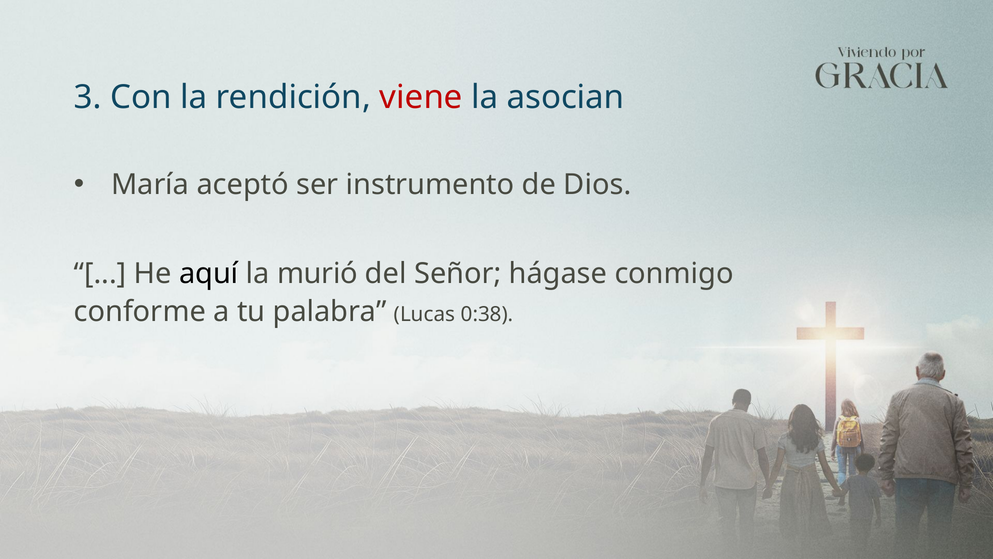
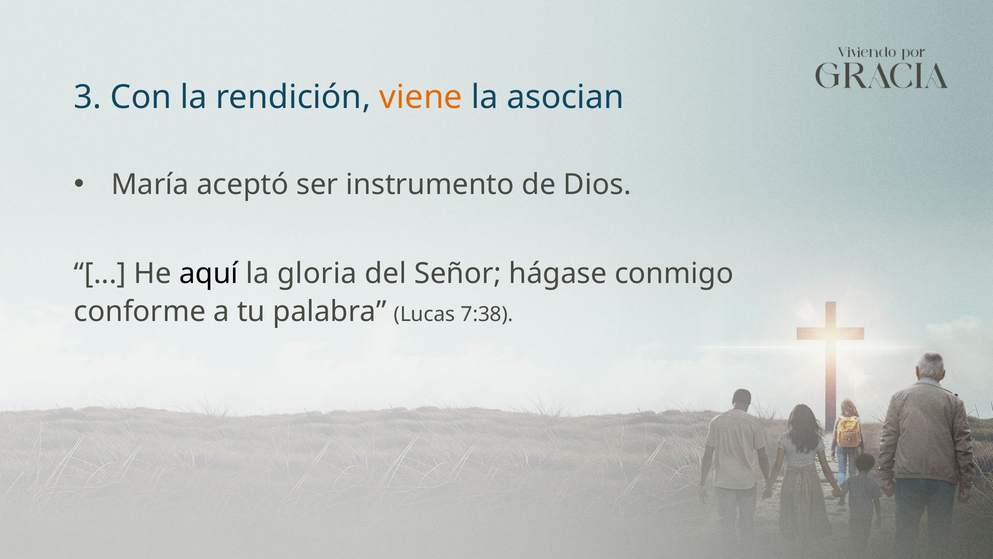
viene colour: red -> orange (421, 97)
murió: murió -> gloria (317, 273)
0:38: 0:38 -> 7:38 (487, 314)
